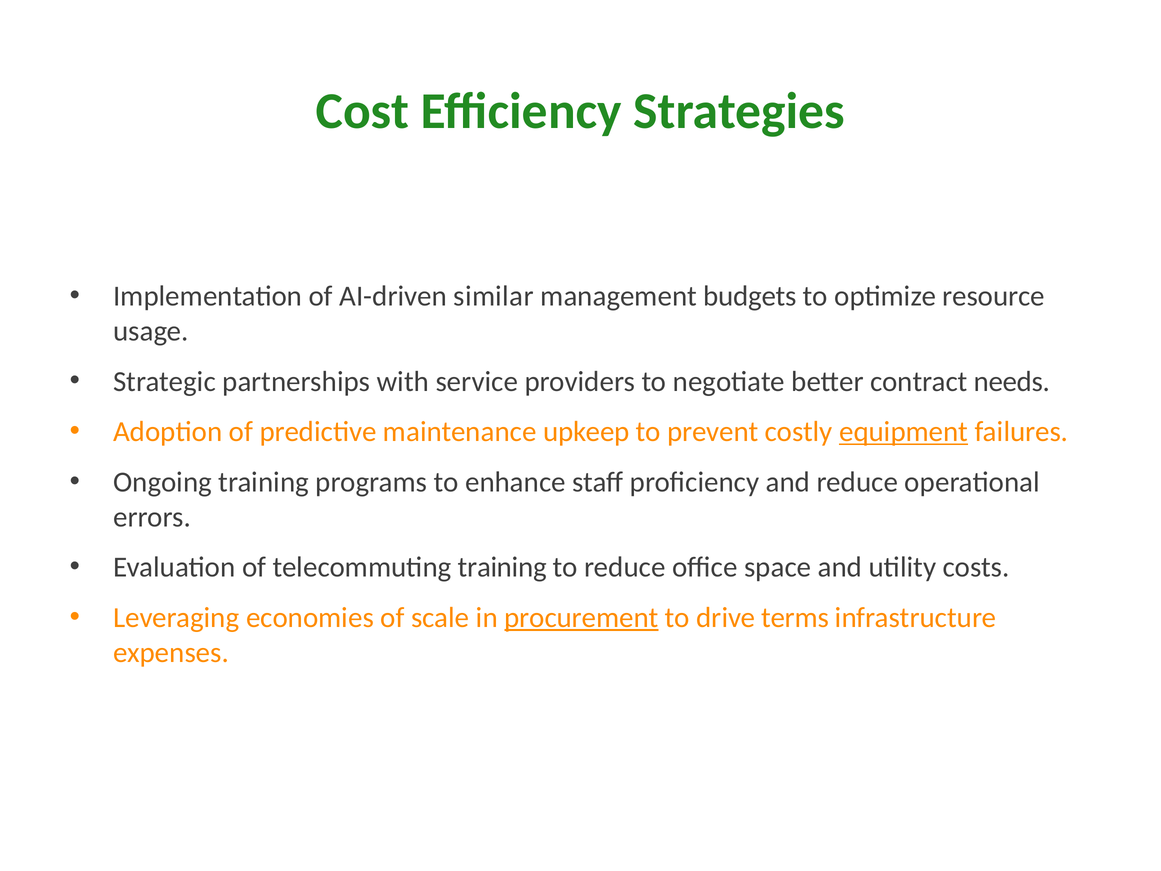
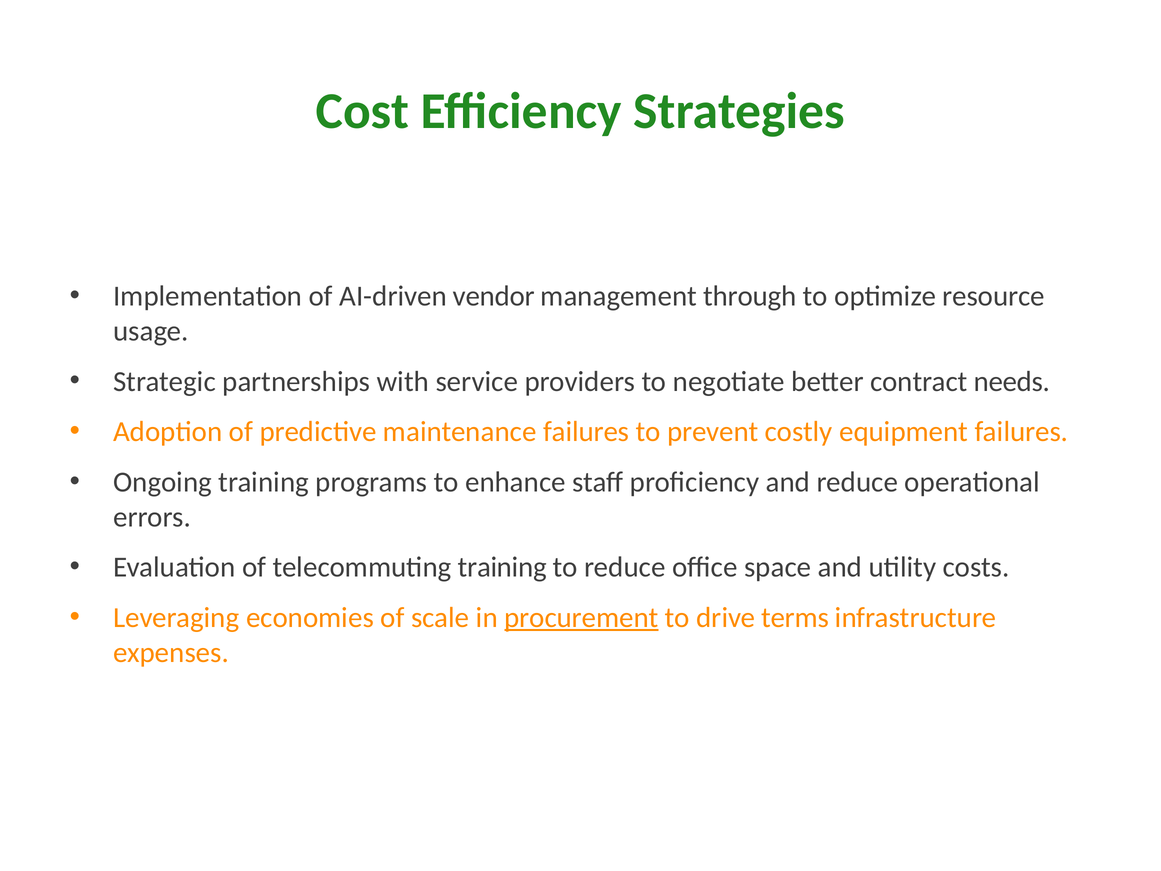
similar: similar -> vendor (494, 296)
budgets: budgets -> through (750, 296)
maintenance upkeep: upkeep -> failures (586, 432)
equipment underline: present -> none (904, 432)
